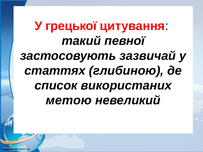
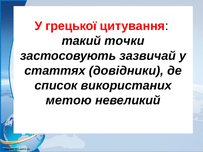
певної: певної -> точки (124, 41)
глибиною: глибиною -> довідники (126, 71)
